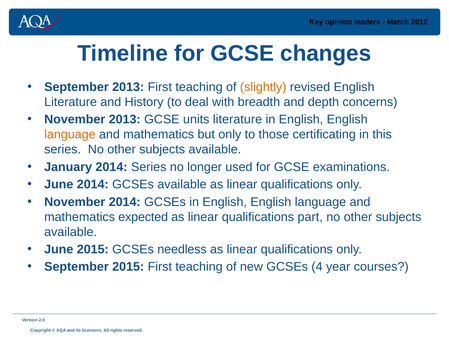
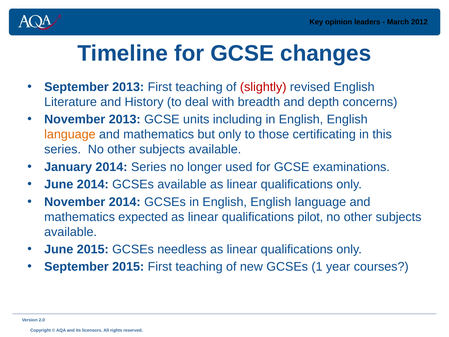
slightly colour: orange -> red (263, 87)
units literature: literature -> including (238, 119)
part: part -> pilot (310, 217)
4: 4 -> 1 (317, 267)
